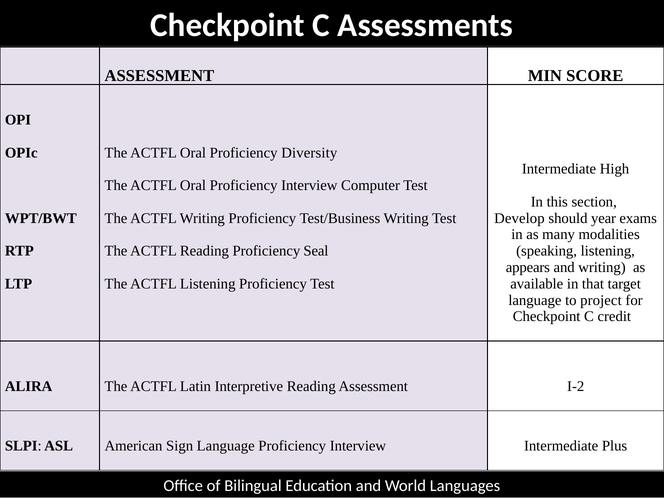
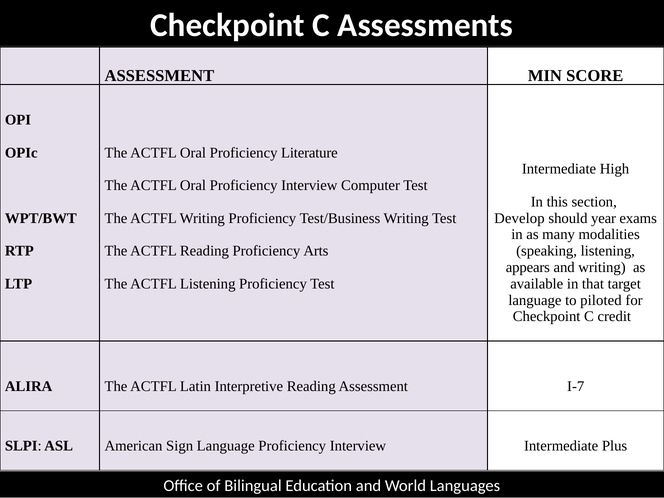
Diversity: Diversity -> Literature (309, 153)
Seal: Seal -> Arts (316, 251)
project: project -> piloted (601, 300)
I-2: I-2 -> I-7 (576, 386)
